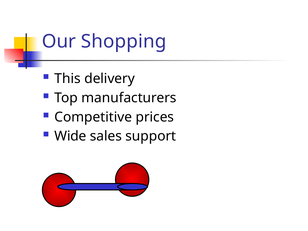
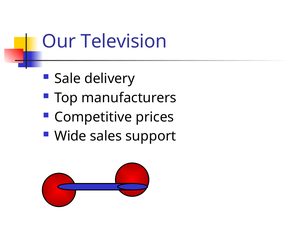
Shopping: Shopping -> Television (124, 41)
This: This -> Sale (68, 79)
